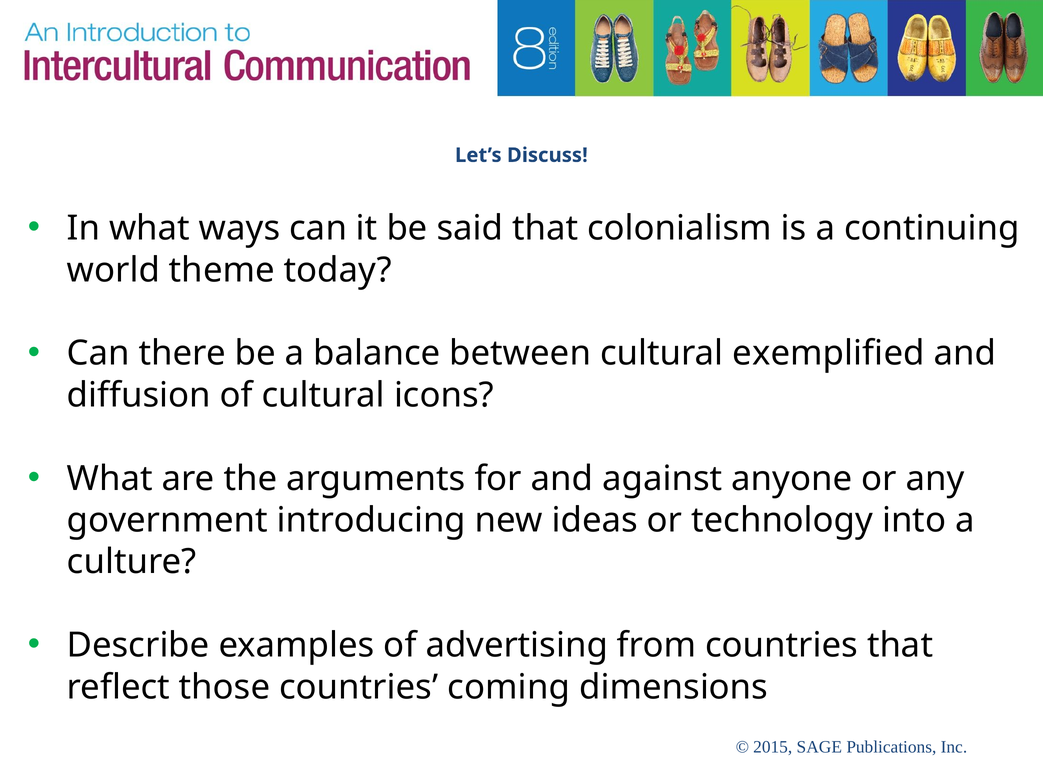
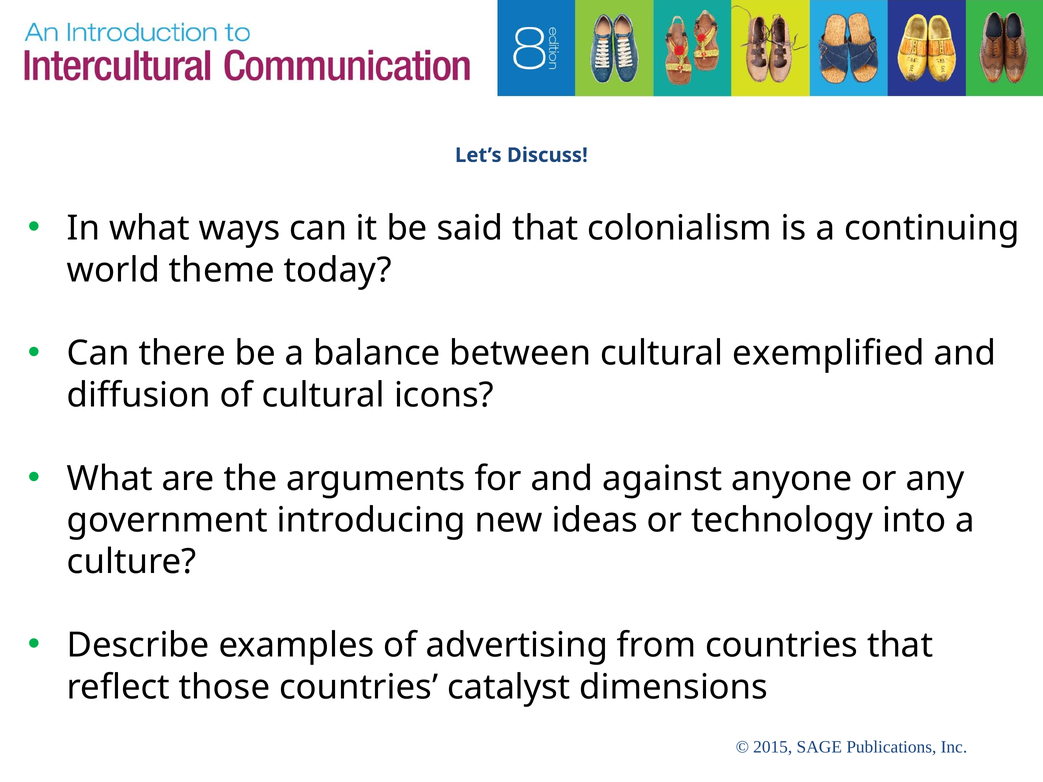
coming: coming -> catalyst (509, 687)
